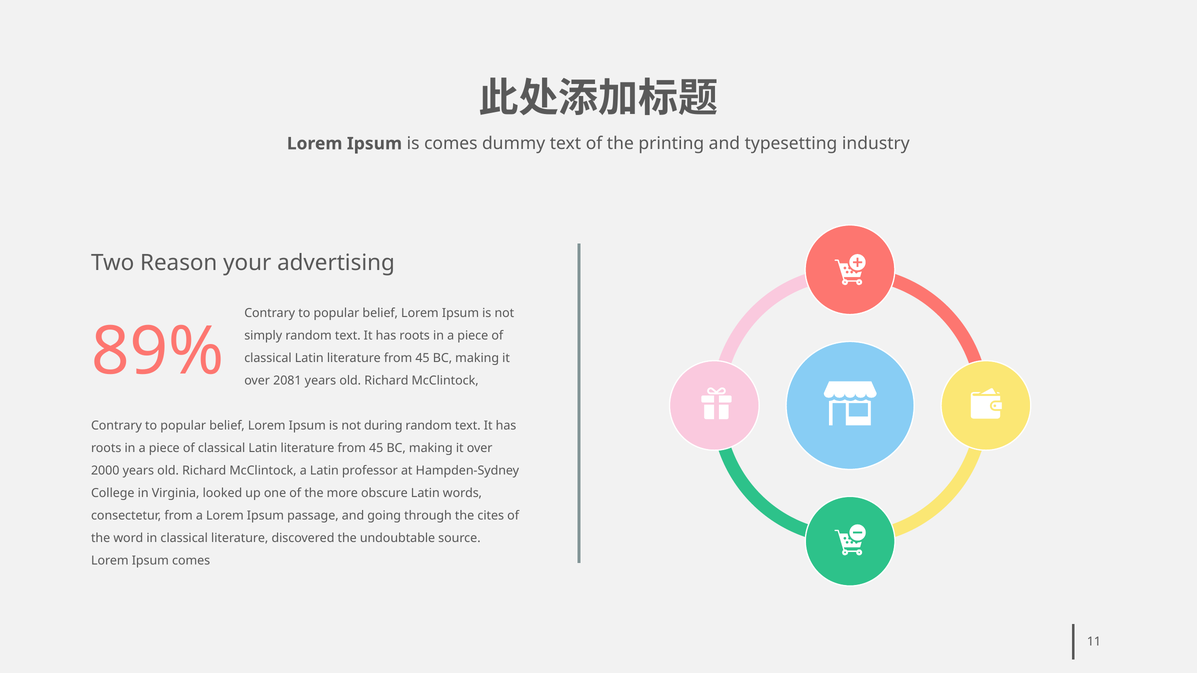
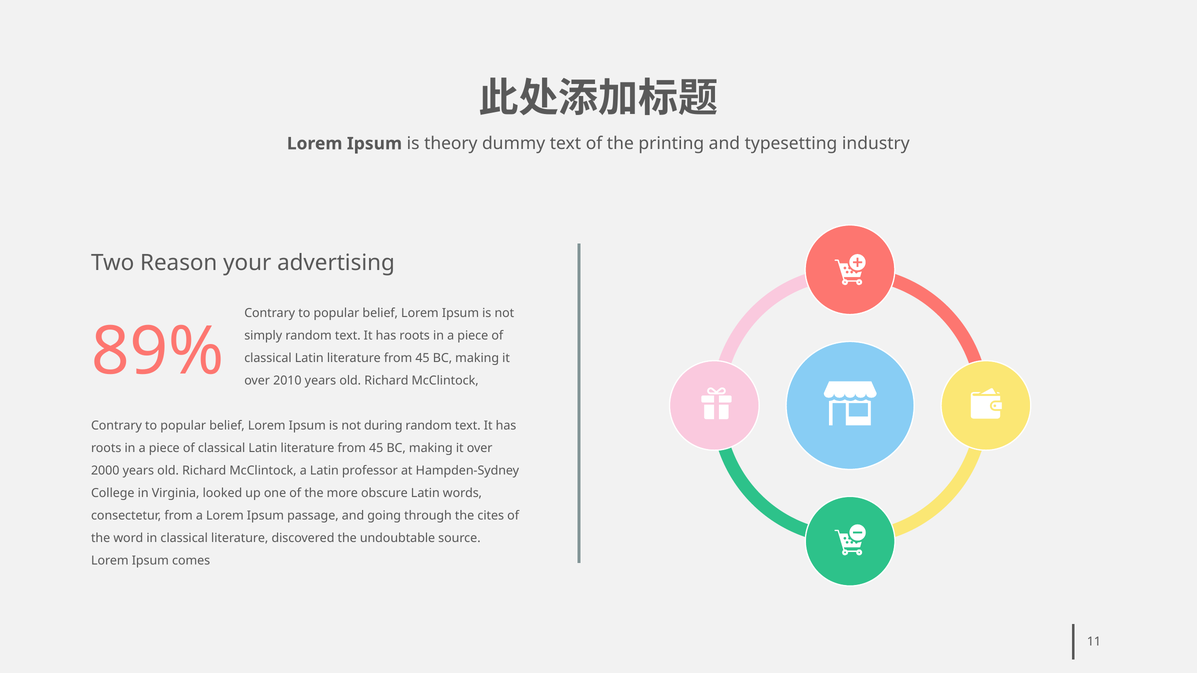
is comes: comes -> theory (451, 144)
2081: 2081 -> 2010 (287, 381)
